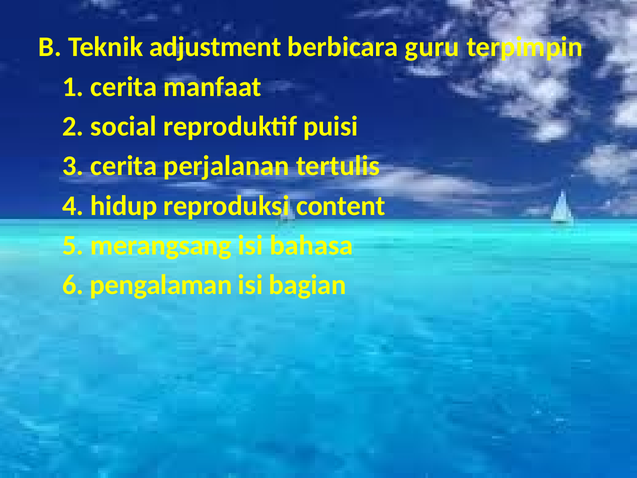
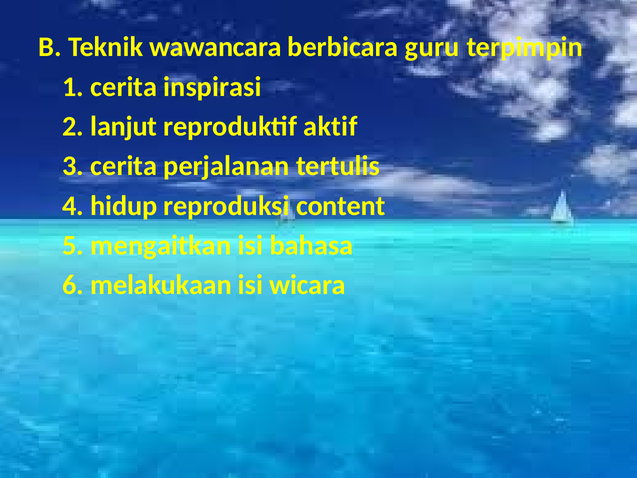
adjustment: adjustment -> wawancara (215, 47)
manfaat: manfaat -> inspirasi (213, 87)
social: social -> lanjut (124, 126)
puisi: puisi -> aktif (330, 126)
merangsang: merangsang -> mengaitkan (161, 245)
pengalaman: pengalaman -> melakukaan (161, 285)
bagian: bagian -> wicara (308, 285)
